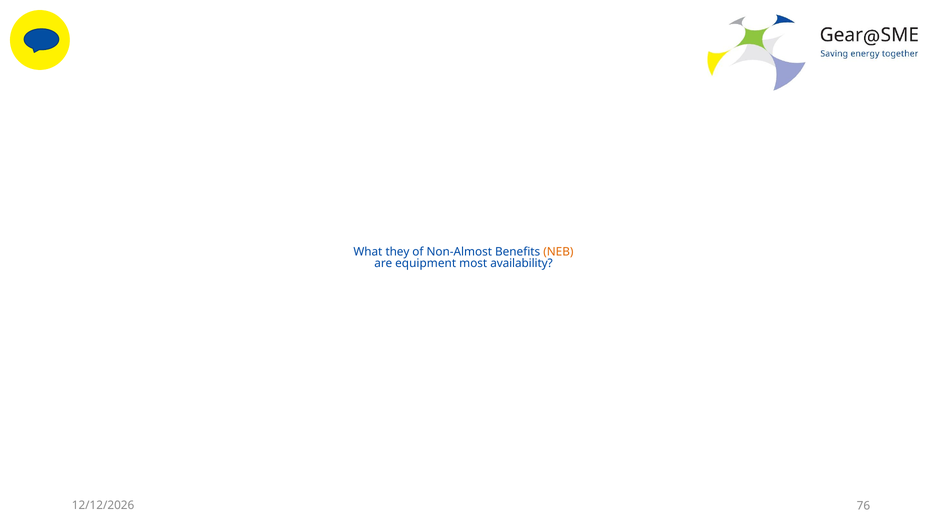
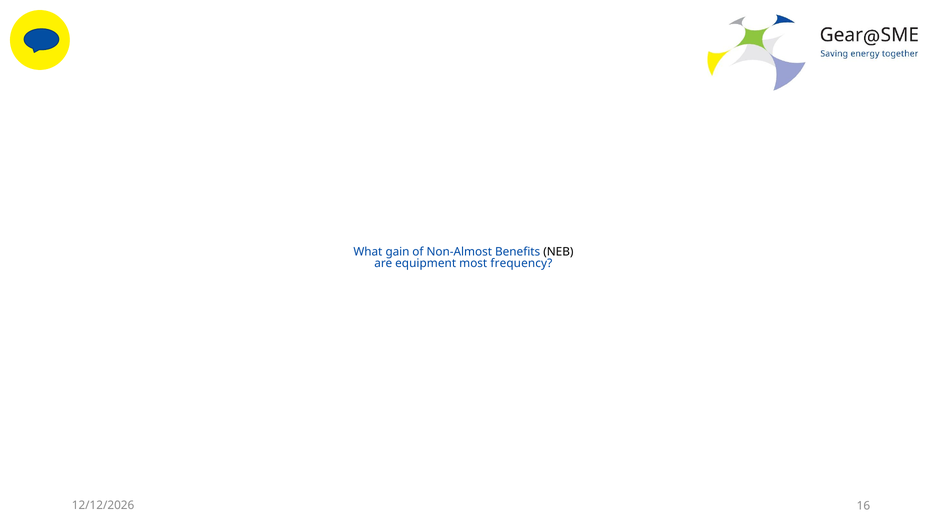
they: they -> gain (397, 252)
NEB colour: orange -> black (558, 252)
availability: availability -> frequency (521, 263)
76: 76 -> 16 (863, 506)
